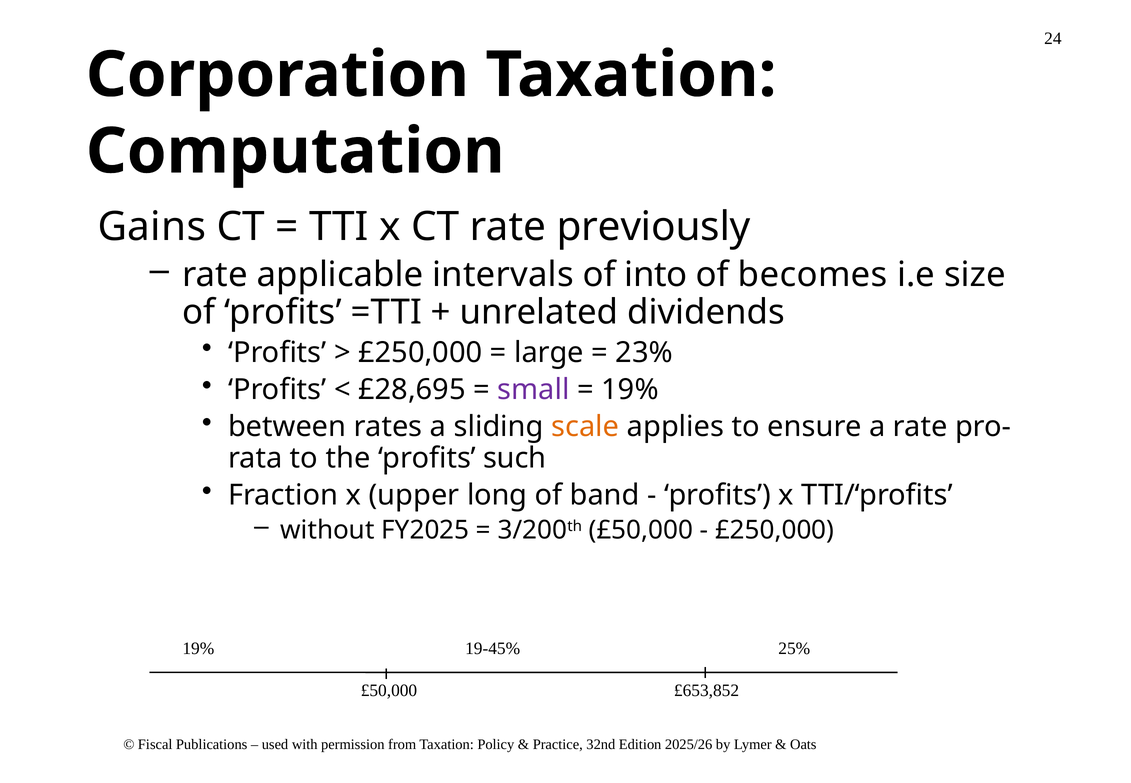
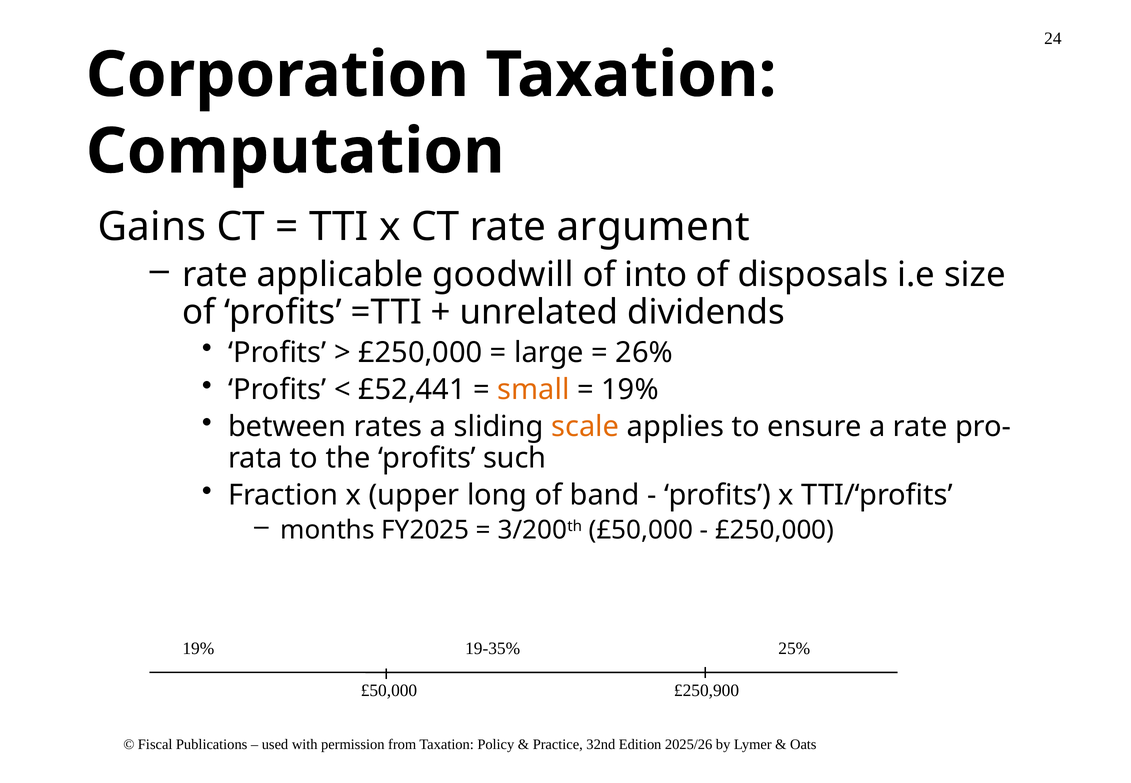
previously: previously -> argument (653, 227)
intervals: intervals -> goodwill (503, 275)
becomes: becomes -> disposals (813, 275)
23%: 23% -> 26% (644, 353)
£28,695: £28,695 -> £52,441 (412, 390)
small colour: purple -> orange (533, 390)
without: without -> months (327, 530)
19-45%: 19-45% -> 19-35% (493, 649)
£653,852: £653,852 -> £250,900 (707, 690)
